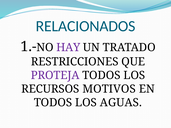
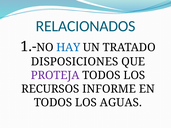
HAY colour: purple -> blue (68, 48)
RESTRICCIONES: RESTRICCIONES -> DISPOSICIONES (75, 62)
MOTIVOS: MOTIVOS -> INFORME (109, 89)
